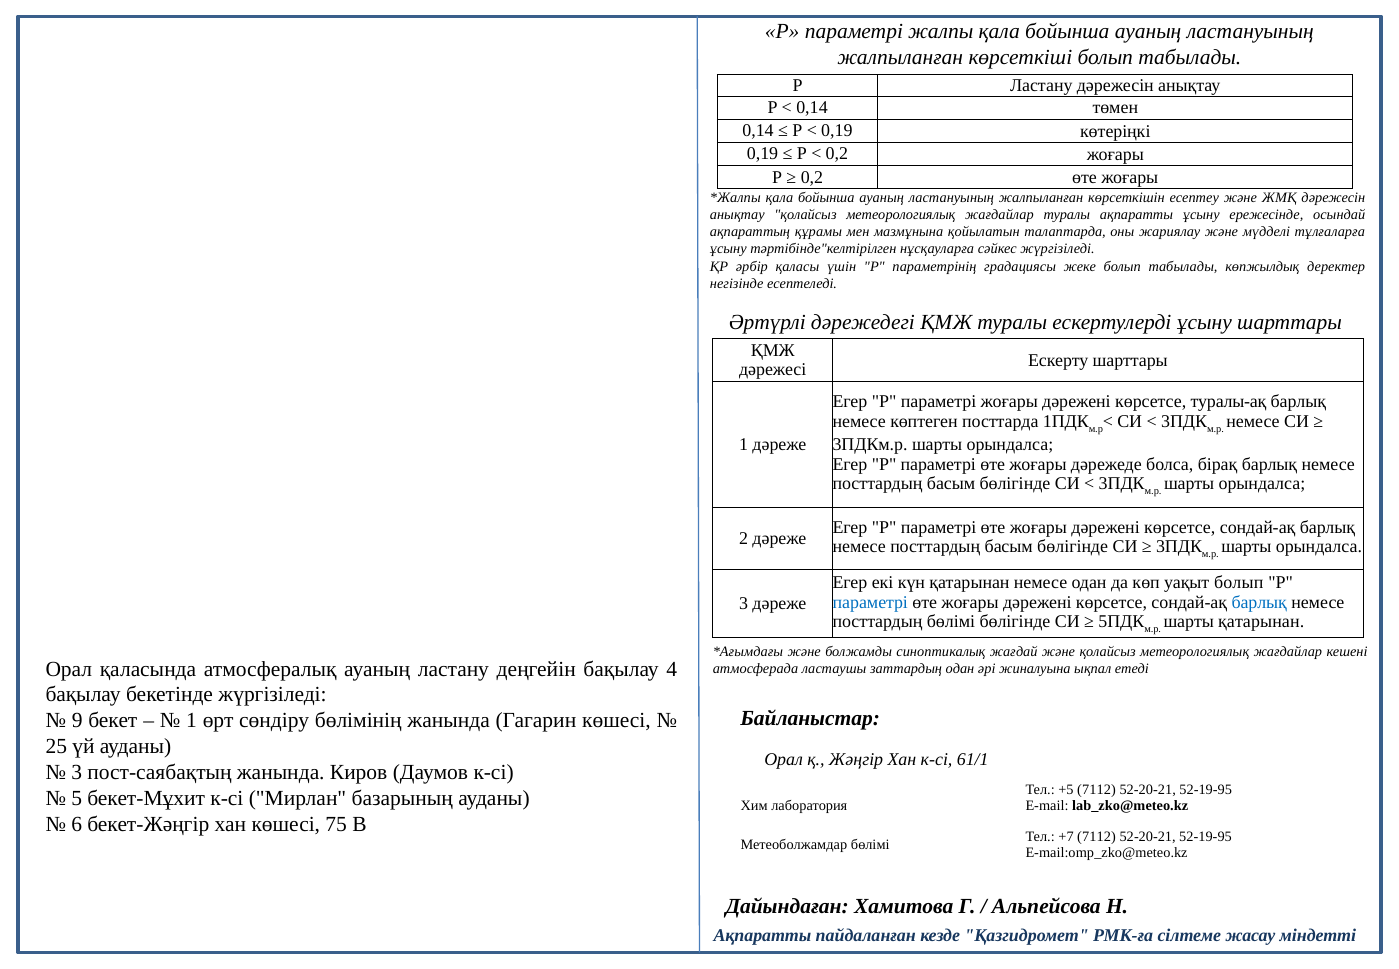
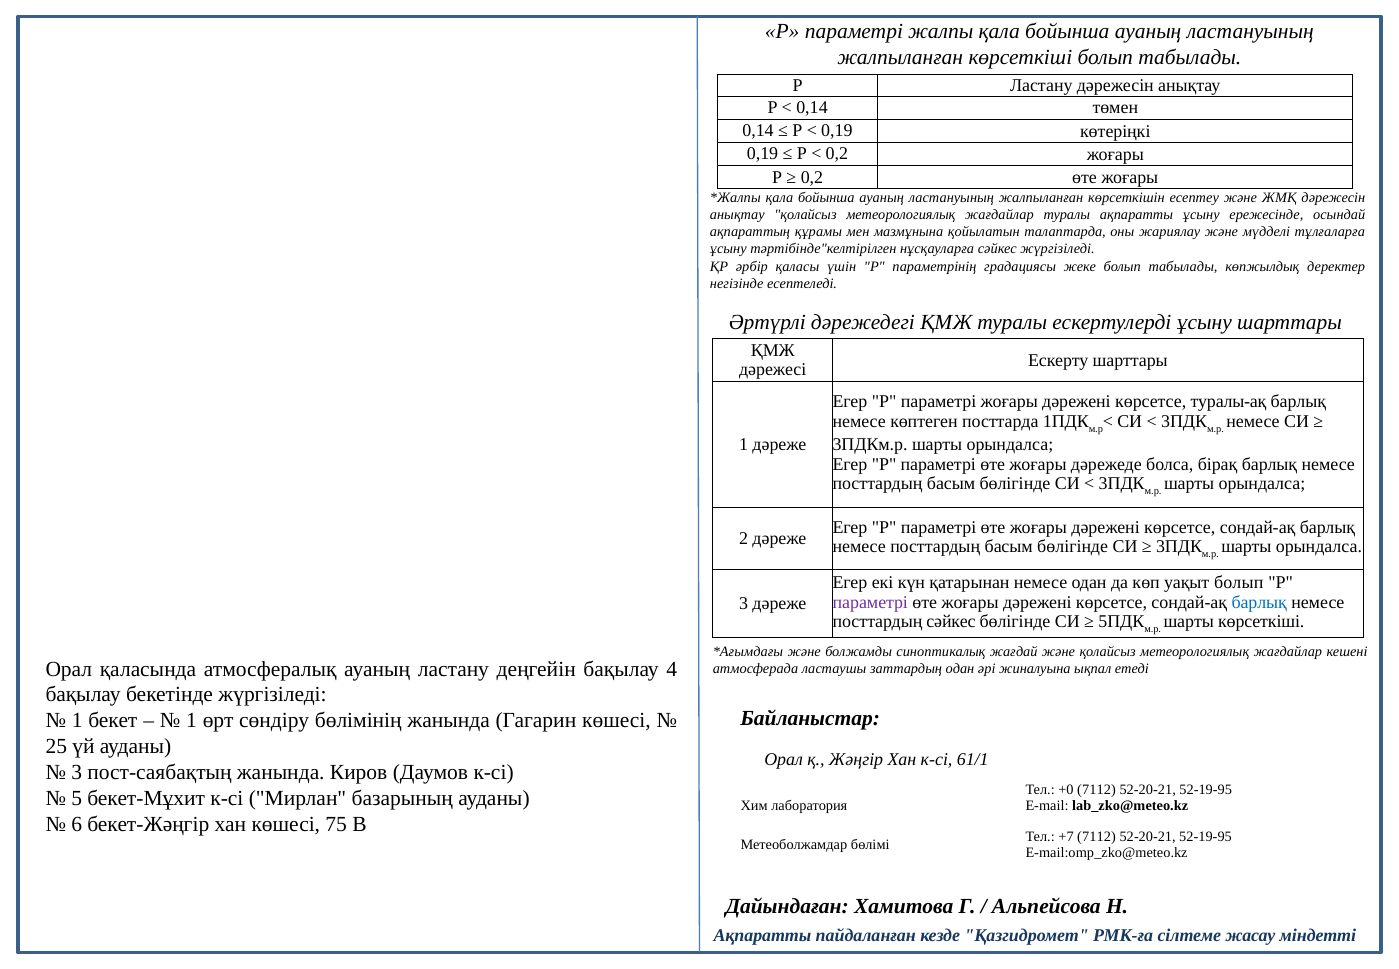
параметрі colour: blue -> purple (870, 602)
посттардың бөлімі: бөлімі -> сәйкес (951, 622)
шарты қатарынан: қатарынан -> көрсеткіші (1261, 622)
9: 9 -> 1 (77, 720)
+5: +5 -> +0 (1066, 789)
